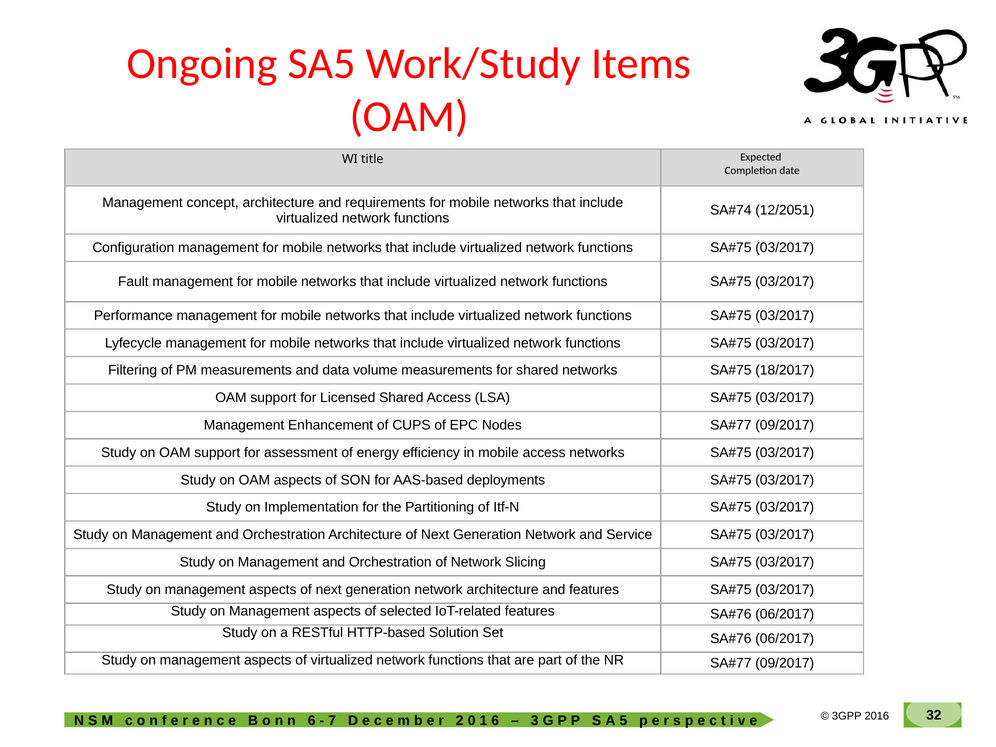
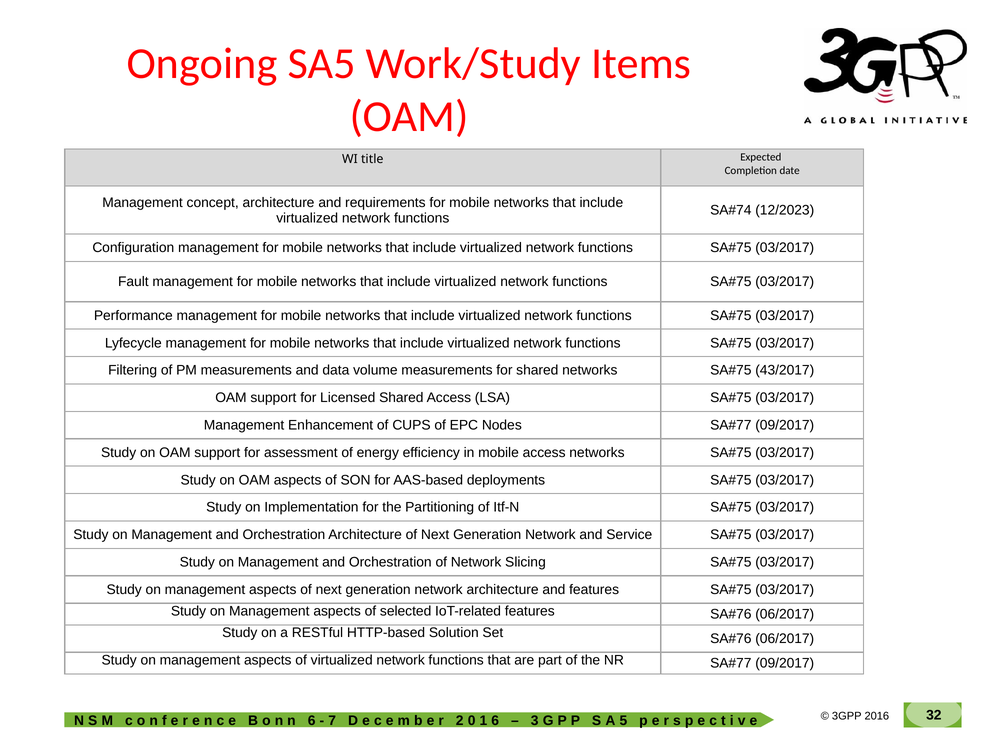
12/2051: 12/2051 -> 12/2023 (785, 210)
18/2017: 18/2017 -> 43/2017 (785, 370)
